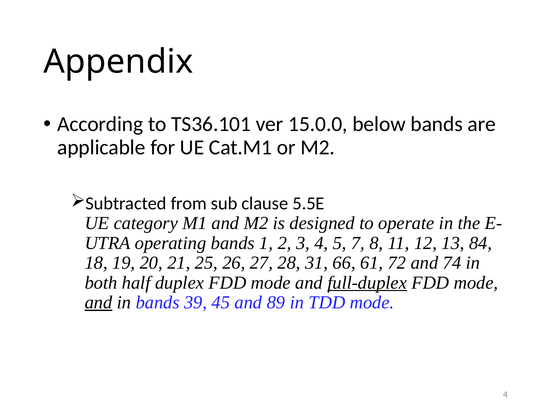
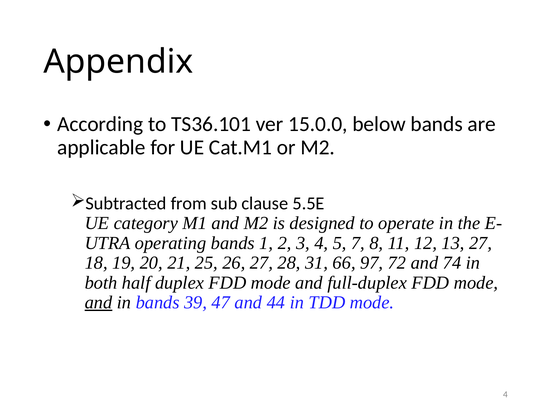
13 84: 84 -> 27 (481, 243)
61: 61 -> 97 (372, 263)
full-duplex underline: present -> none (367, 283)
45: 45 -> 47 (221, 303)
89: 89 -> 44 (276, 303)
